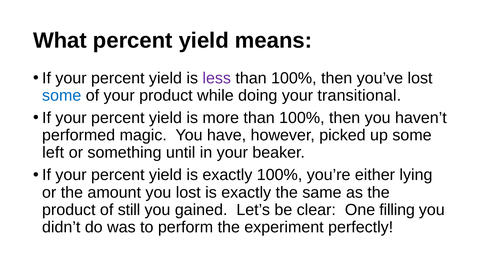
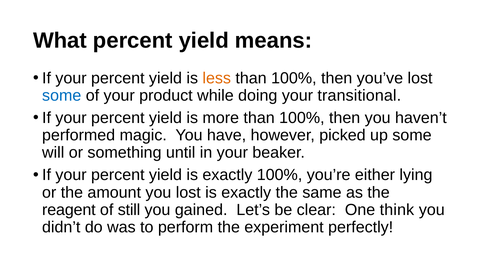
less colour: purple -> orange (217, 78)
left: left -> will (53, 152)
product: product -> reagent (69, 209)
filling: filling -> think (397, 209)
